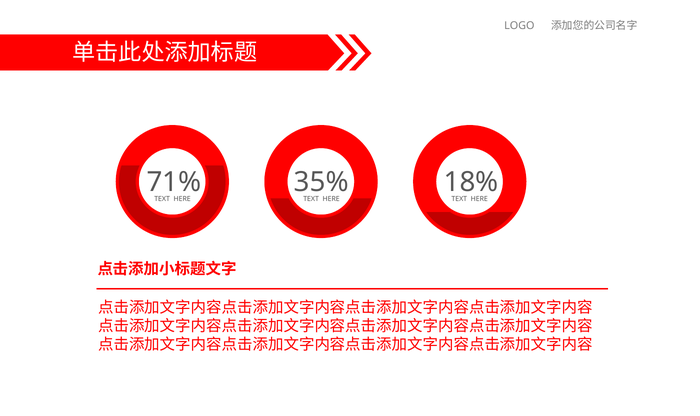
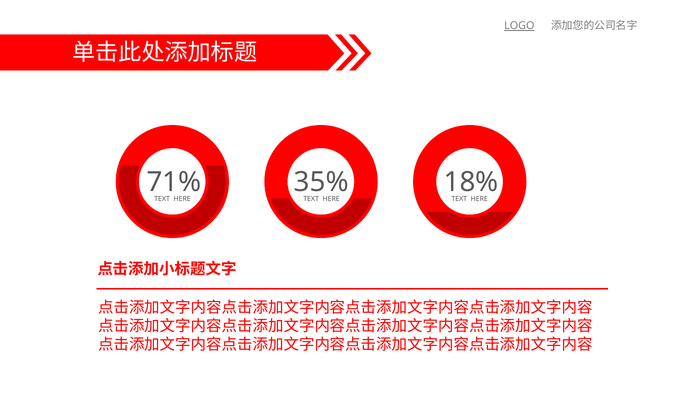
LOGO underline: none -> present (519, 26)
